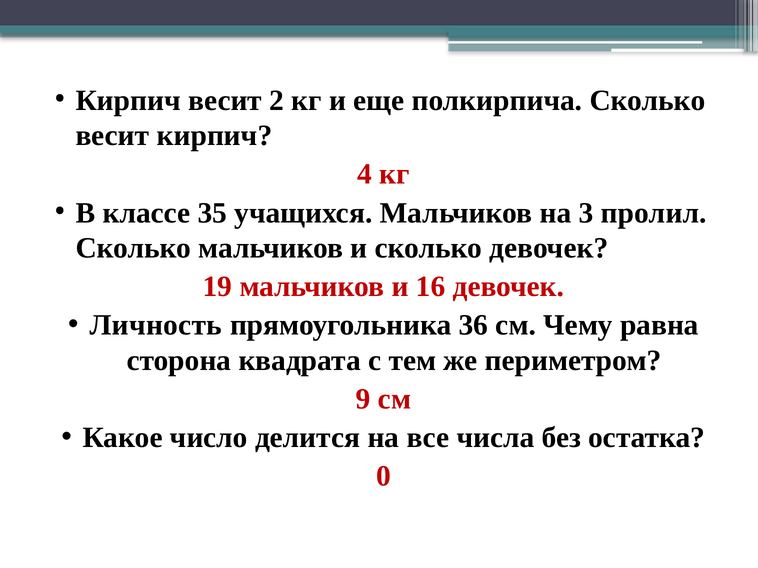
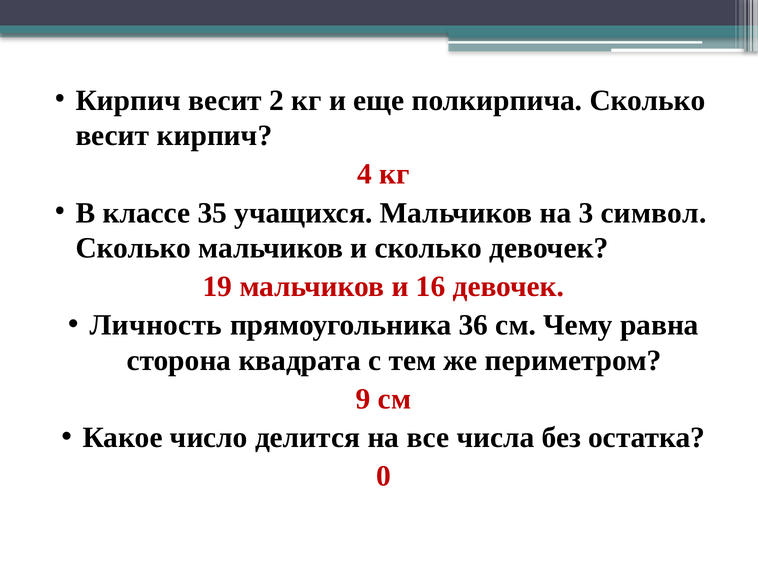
пролил: пролил -> символ (654, 213)
